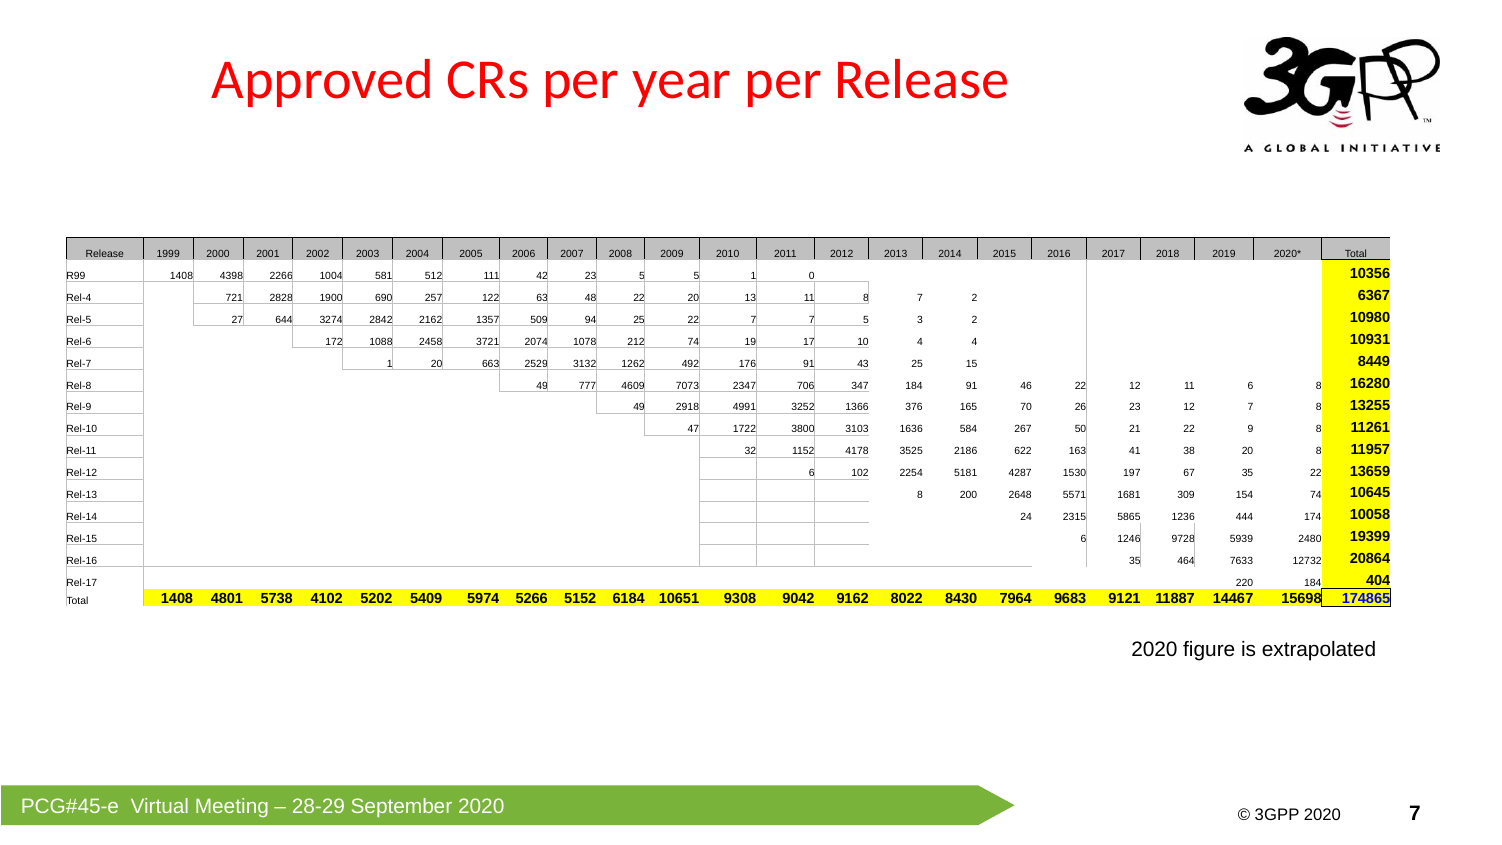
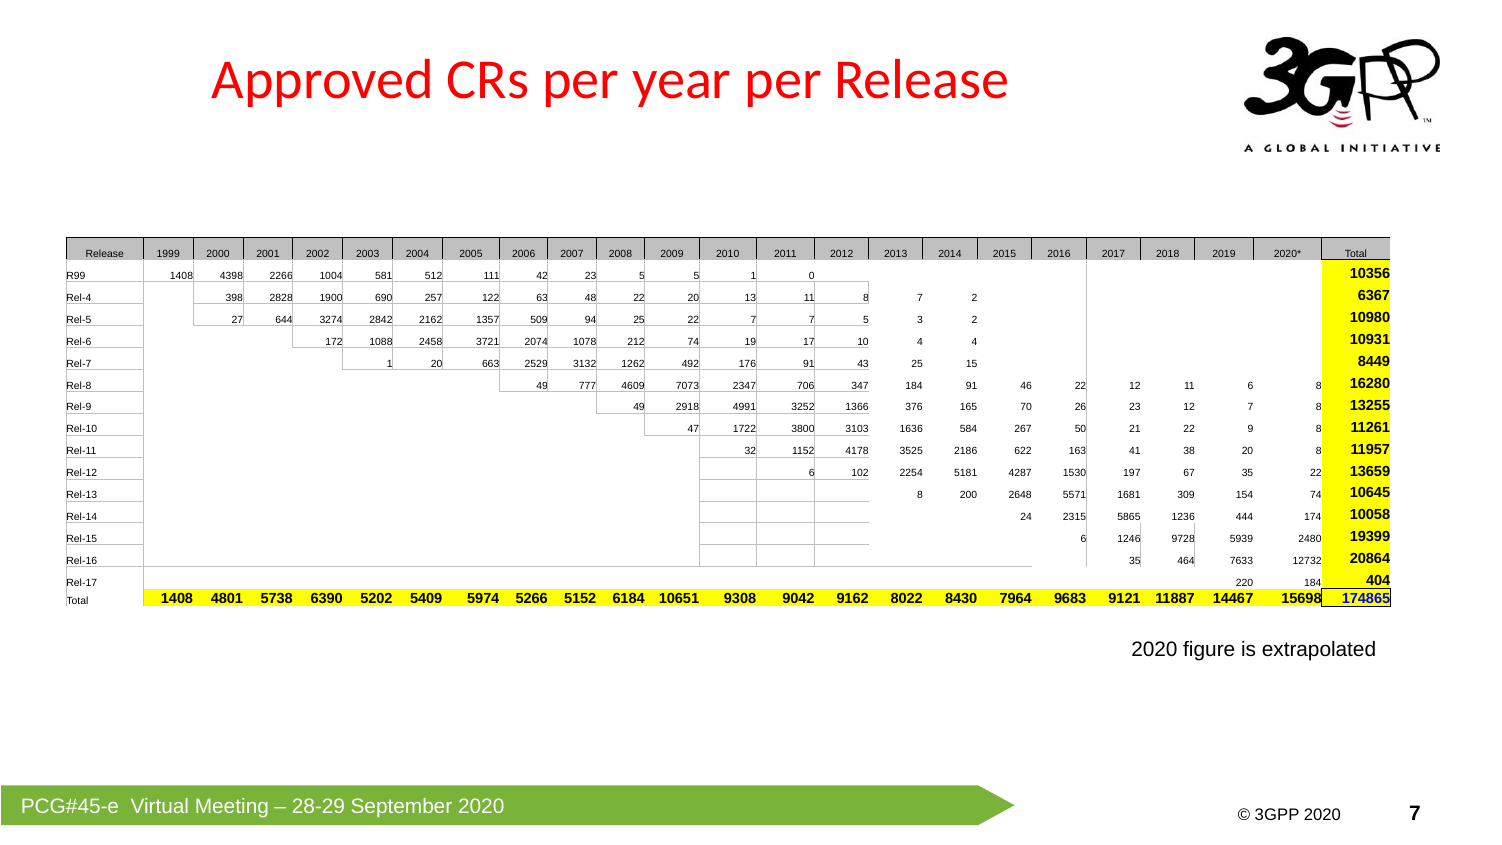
721: 721 -> 398 (234, 298)
4102: 4102 -> 6390 (327, 599)
